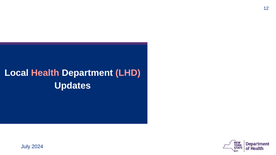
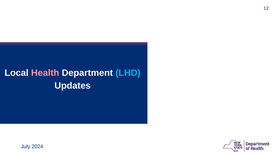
LHD colour: pink -> light blue (128, 73)
